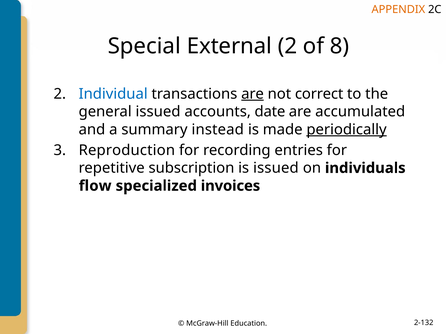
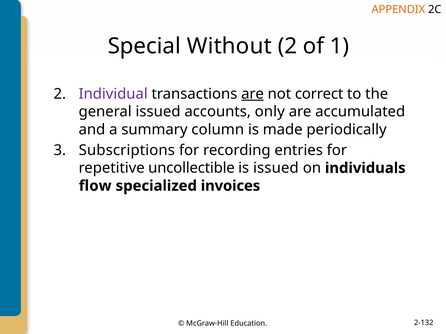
External: External -> Without (229, 46)
8: 8 -> 1 (340, 46)
Individual colour: blue -> purple (113, 94)
date: date -> only (270, 112)
instead: instead -> column (218, 130)
periodically underline: present -> none (347, 130)
Reproduction: Reproduction -> Subscriptions (127, 150)
subscription: subscription -> uncollectible (191, 168)
